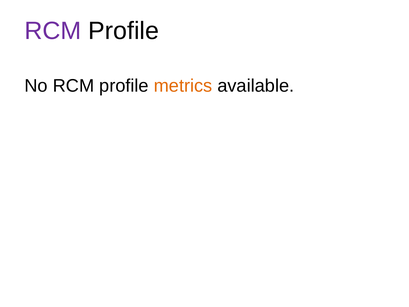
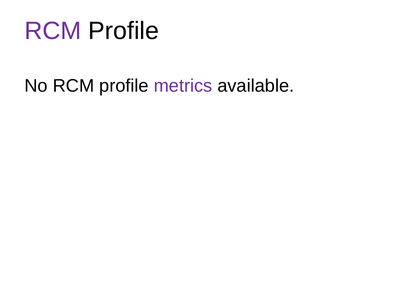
metrics colour: orange -> purple (183, 86)
